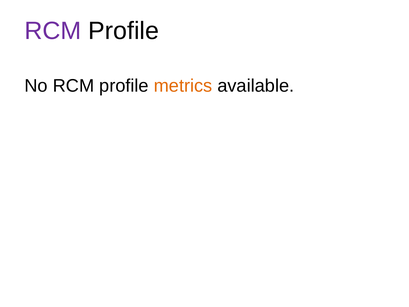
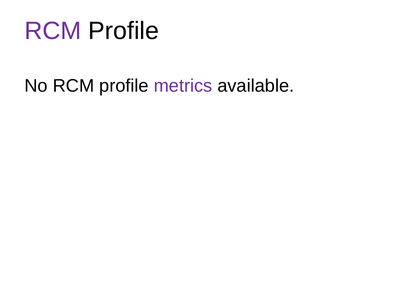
metrics colour: orange -> purple (183, 86)
